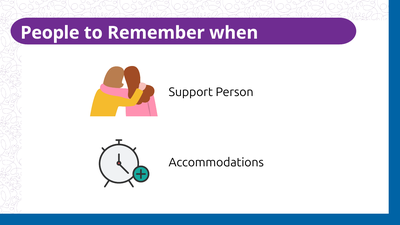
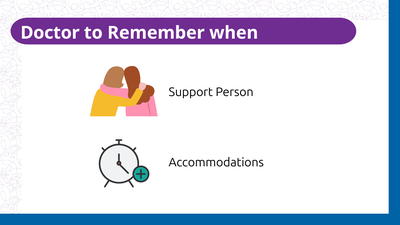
People: People -> Doctor (50, 33)
